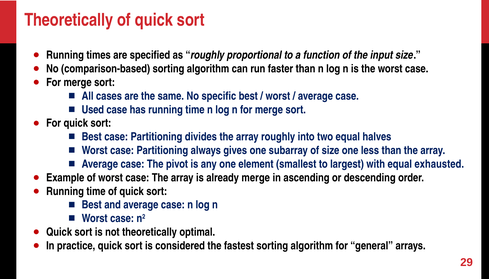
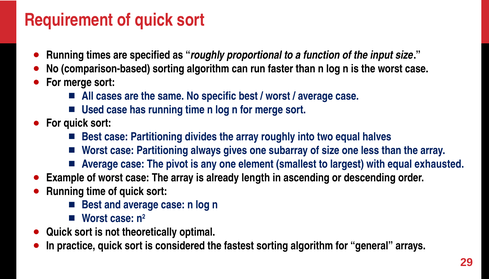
Theoretically: Theoretically -> Requirement (69, 20)
already merge: merge -> length (256, 178)
